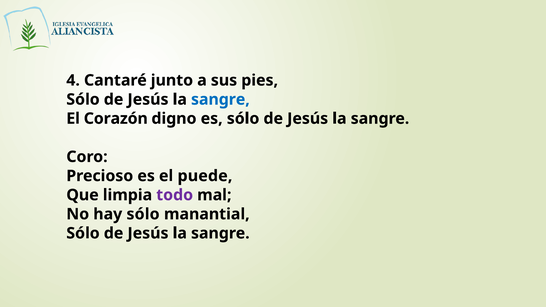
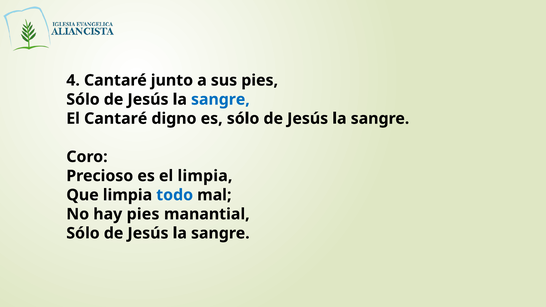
El Corazón: Corazón -> Cantaré (116, 119)
el puede: puede -> limpia (205, 176)
todo colour: purple -> blue (175, 195)
hay sólo: sólo -> pies (143, 214)
